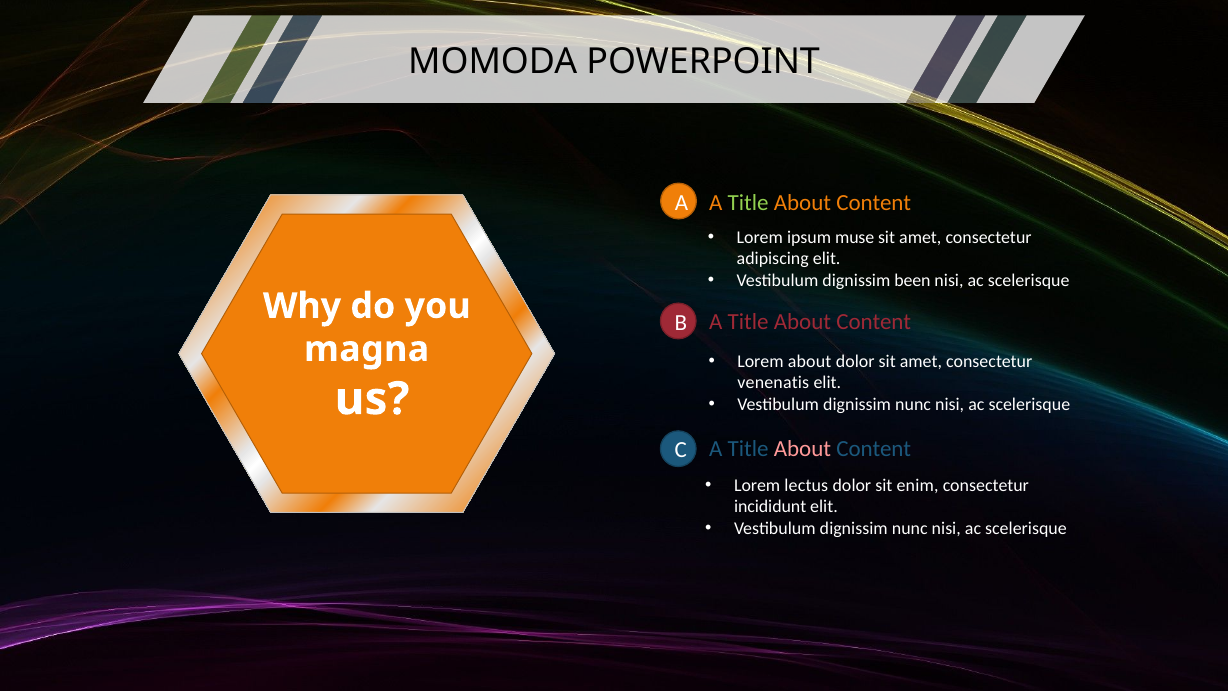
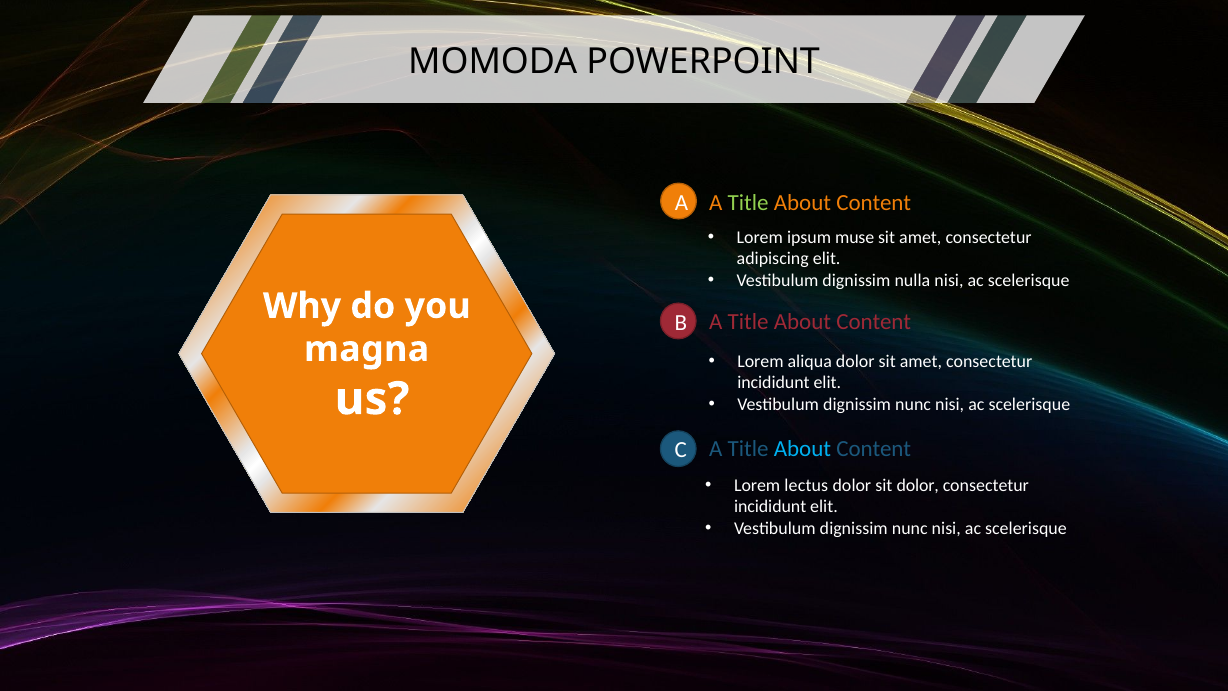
been: been -> nulla (912, 280)
Lorem about: about -> aliqua (810, 361)
venenatis: venenatis -> incididunt (773, 383)
About colour: pink -> light blue (802, 449)
sit enim: enim -> dolor (918, 485)
